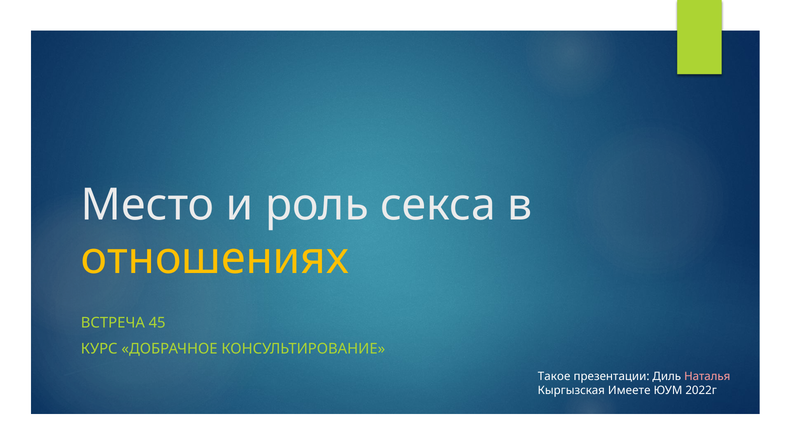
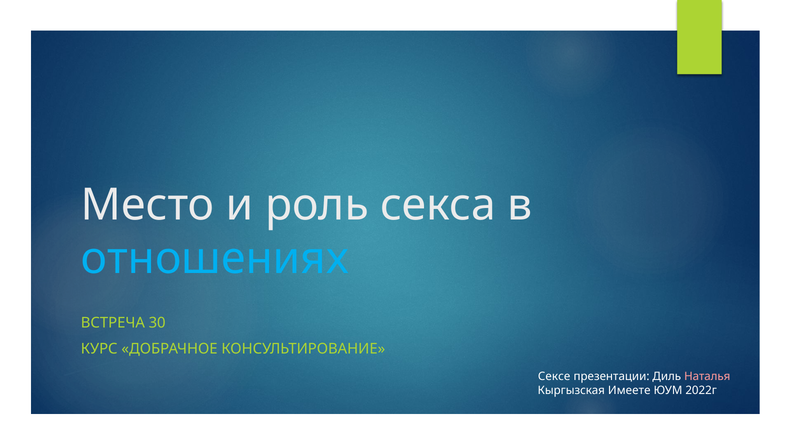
отношениях colour: yellow -> light blue (215, 258)
45: 45 -> 30 (157, 323)
Такое: Такое -> Сексе (554, 376)
